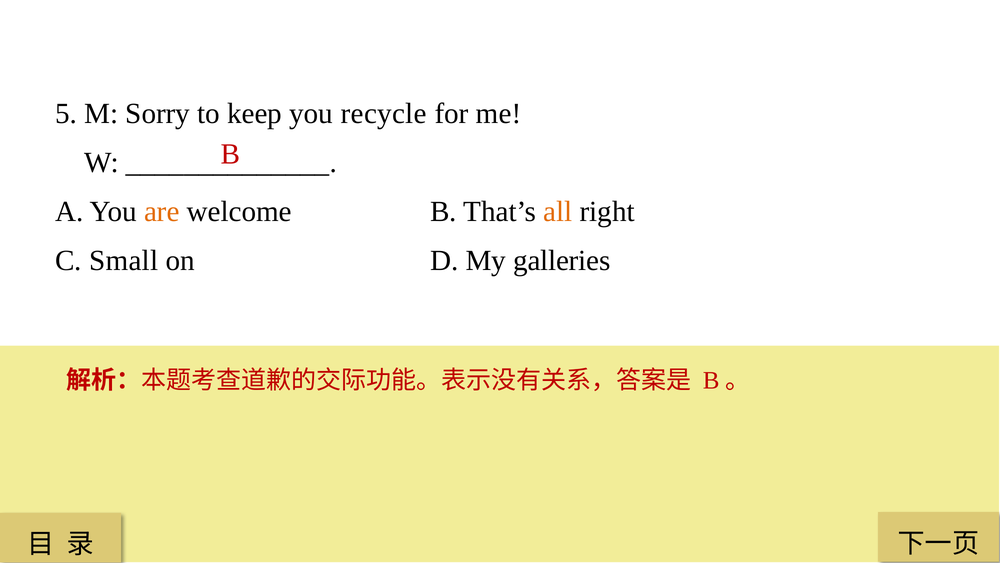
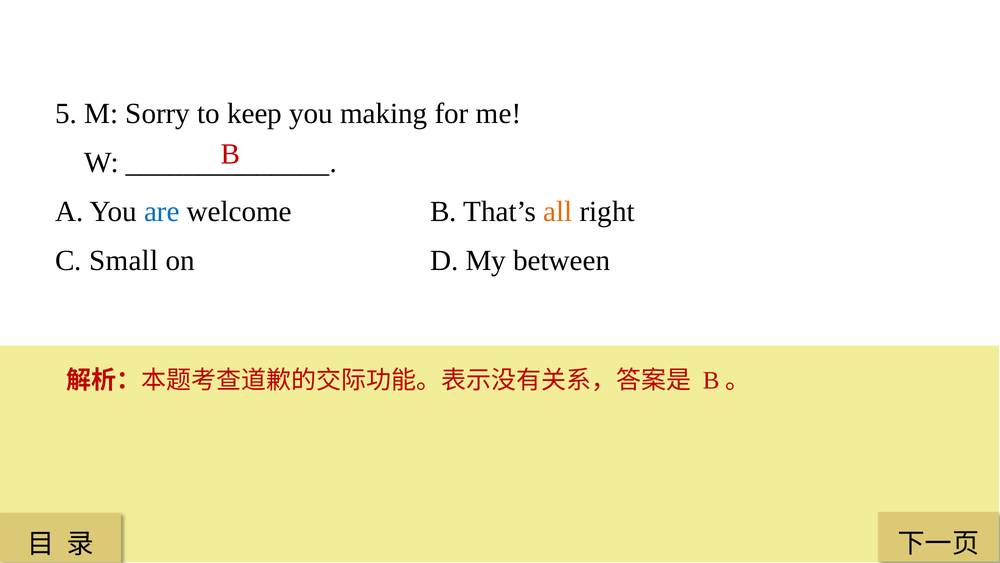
recycle: recycle -> making (384, 113)
are colour: orange -> blue (162, 211)
galleries: galleries -> between (562, 260)
